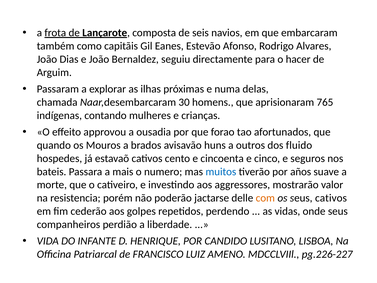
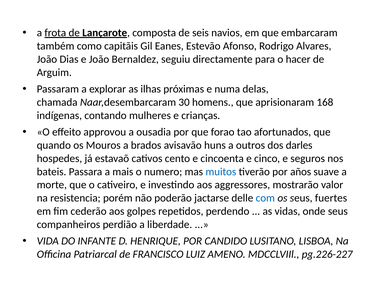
765: 765 -> 168 (325, 102)
fluido: fluido -> darles (299, 145)
com colour: orange -> blue (265, 198)
seus cativos: cativos -> fuertes (331, 198)
